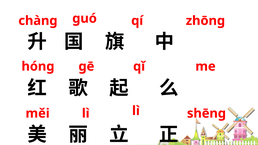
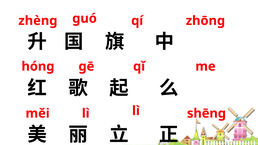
chànɡ: chànɡ -> zhènɡ (38, 21)
